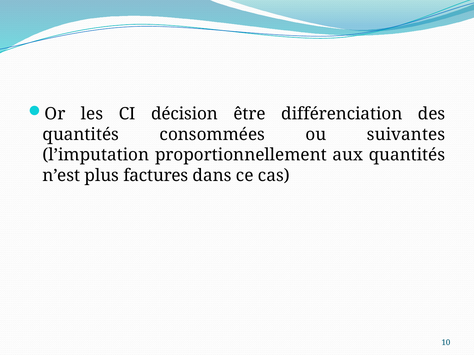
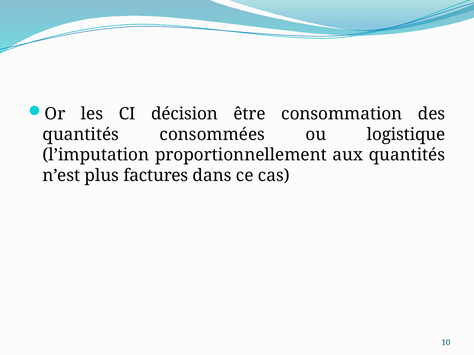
différenciation: différenciation -> consommation (342, 114)
suivantes: suivantes -> logistique (406, 135)
